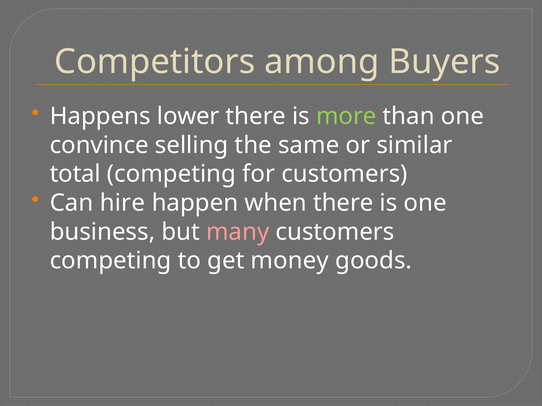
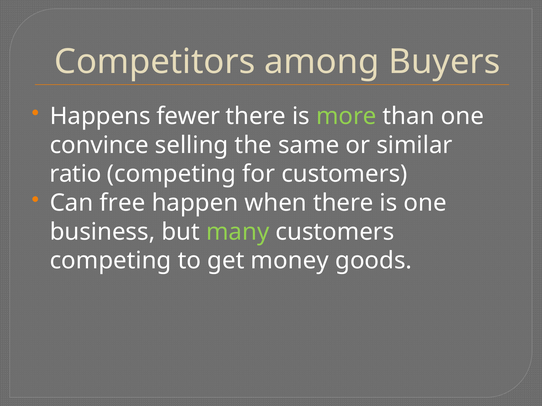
lower: lower -> fewer (188, 116)
total: total -> ratio (75, 174)
hire: hire -> free (122, 203)
many colour: pink -> light green (238, 232)
